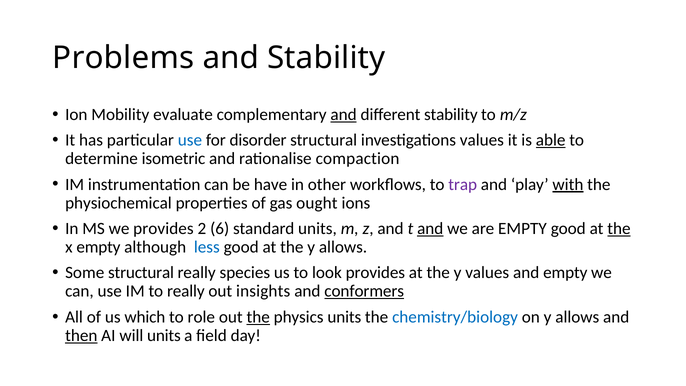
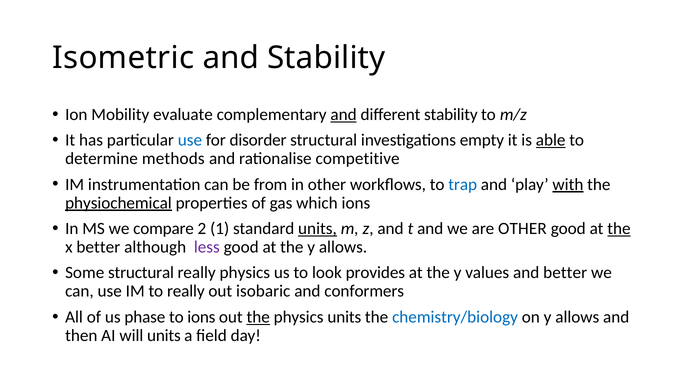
Problems: Problems -> Isometric (123, 58)
investigations values: values -> empty (482, 140)
isometric: isometric -> methods (173, 159)
compaction: compaction -> competitive (358, 159)
have: have -> from (271, 184)
trap colour: purple -> blue (463, 184)
physiochemical underline: none -> present (118, 203)
ought: ought -> which (317, 203)
we provides: provides -> compare (164, 228)
6: 6 -> 1 (220, 228)
units underline: none -> present (317, 228)
and underline: present -> none (430, 228)
are EMPTY: EMPTY -> OTHER (522, 228)
x empty: empty -> better (98, 247)
less colour: blue -> purple (207, 247)
really species: species -> physics (245, 273)
and empty: empty -> better (565, 273)
insights: insights -> isobaric (263, 291)
conformers underline: present -> none (364, 291)
which: which -> phase (145, 317)
to role: role -> ions (201, 317)
then underline: present -> none (81, 335)
